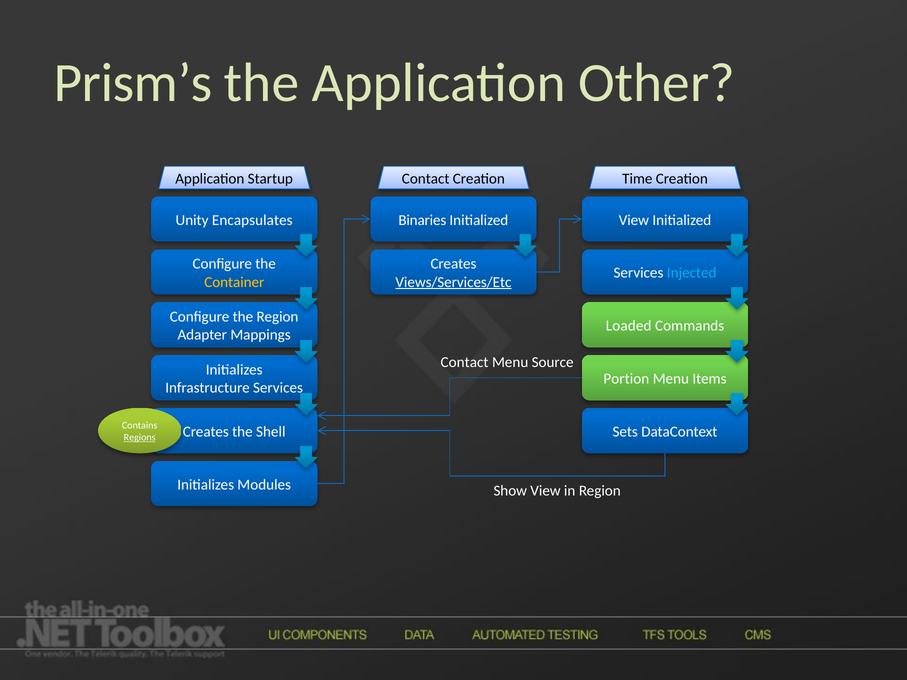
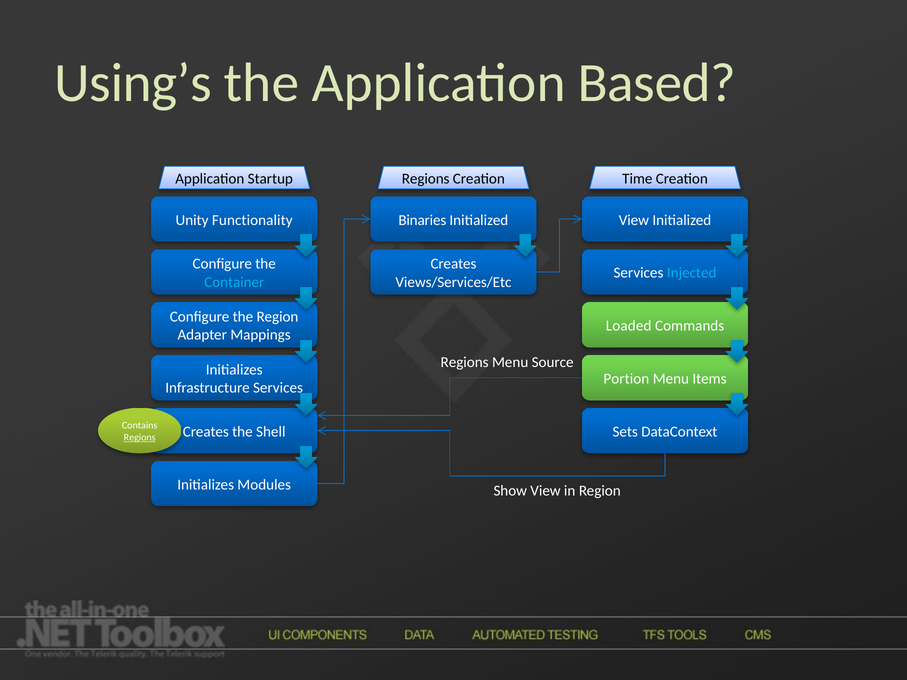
Prism’s: Prism’s -> Using’s (133, 83)
Other: Other -> Based (657, 83)
Startup Contact: Contact -> Regions (426, 179)
Encapsulates: Encapsulates -> Functionality (252, 220)
Container colour: yellow -> light blue (234, 282)
Views/Services/Etc underline: present -> none (453, 282)
Contact: Contact -> Regions (465, 362)
